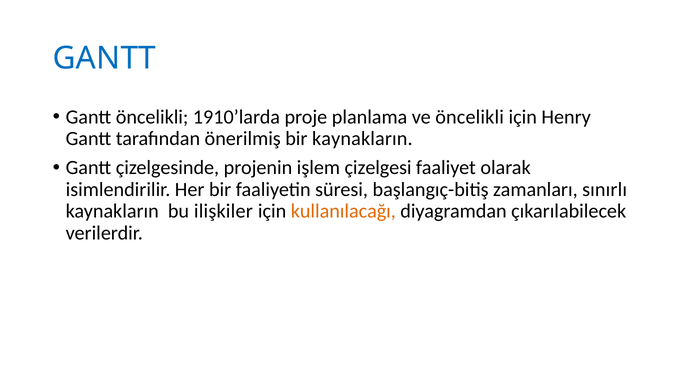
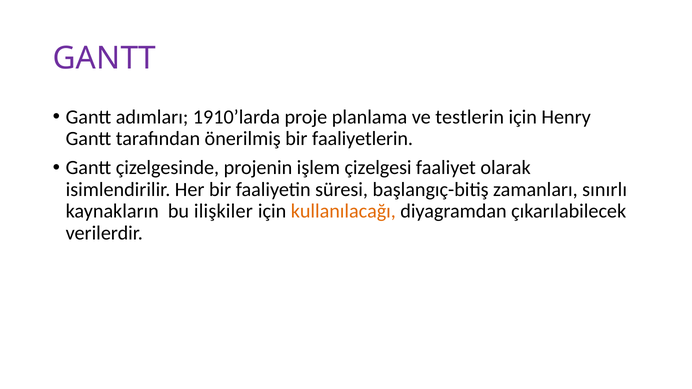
GANTT colour: blue -> purple (104, 58)
Gantt öncelikli: öncelikli -> adımları (152, 117)
ve öncelikli: öncelikli -> testlerin (470, 117)
bir kaynakların: kaynakların -> faaliyetlerin (363, 139)
